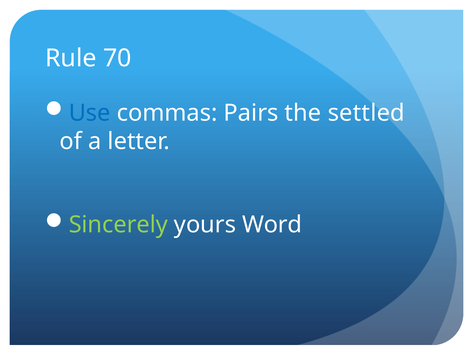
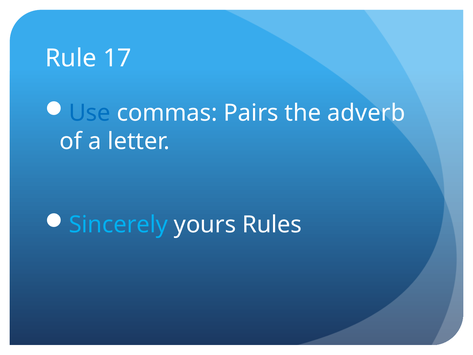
70: 70 -> 17 (117, 58)
settled: settled -> adverb (366, 113)
Sincerely colour: light green -> light blue (118, 225)
Word: Word -> Rules (272, 225)
